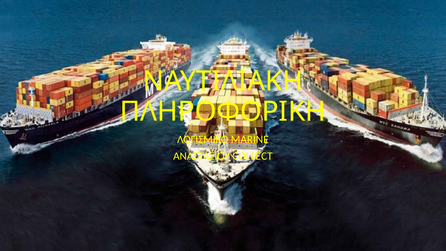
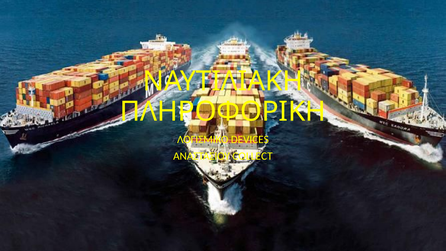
MARINE: MARINE -> DEVICES (250, 139)
